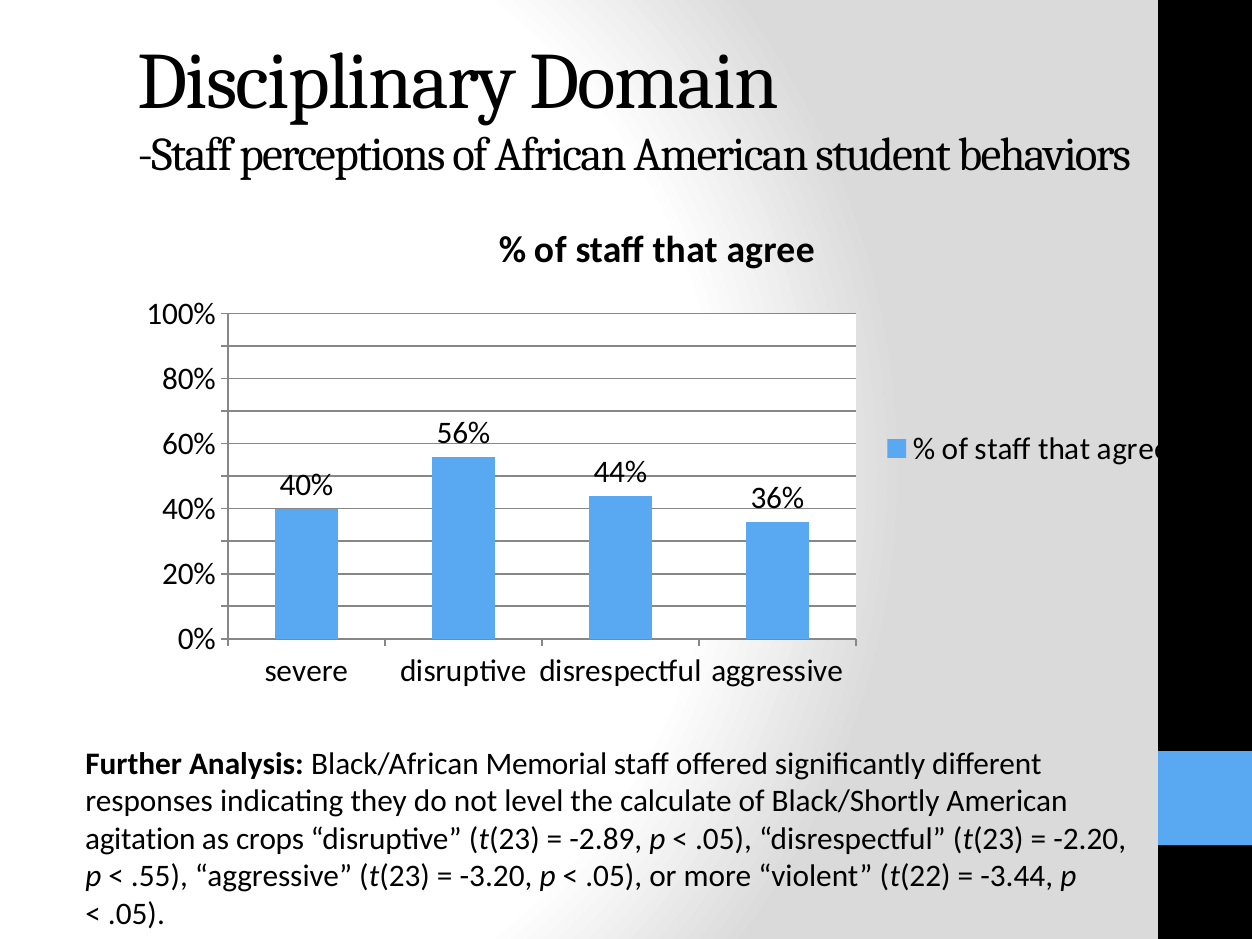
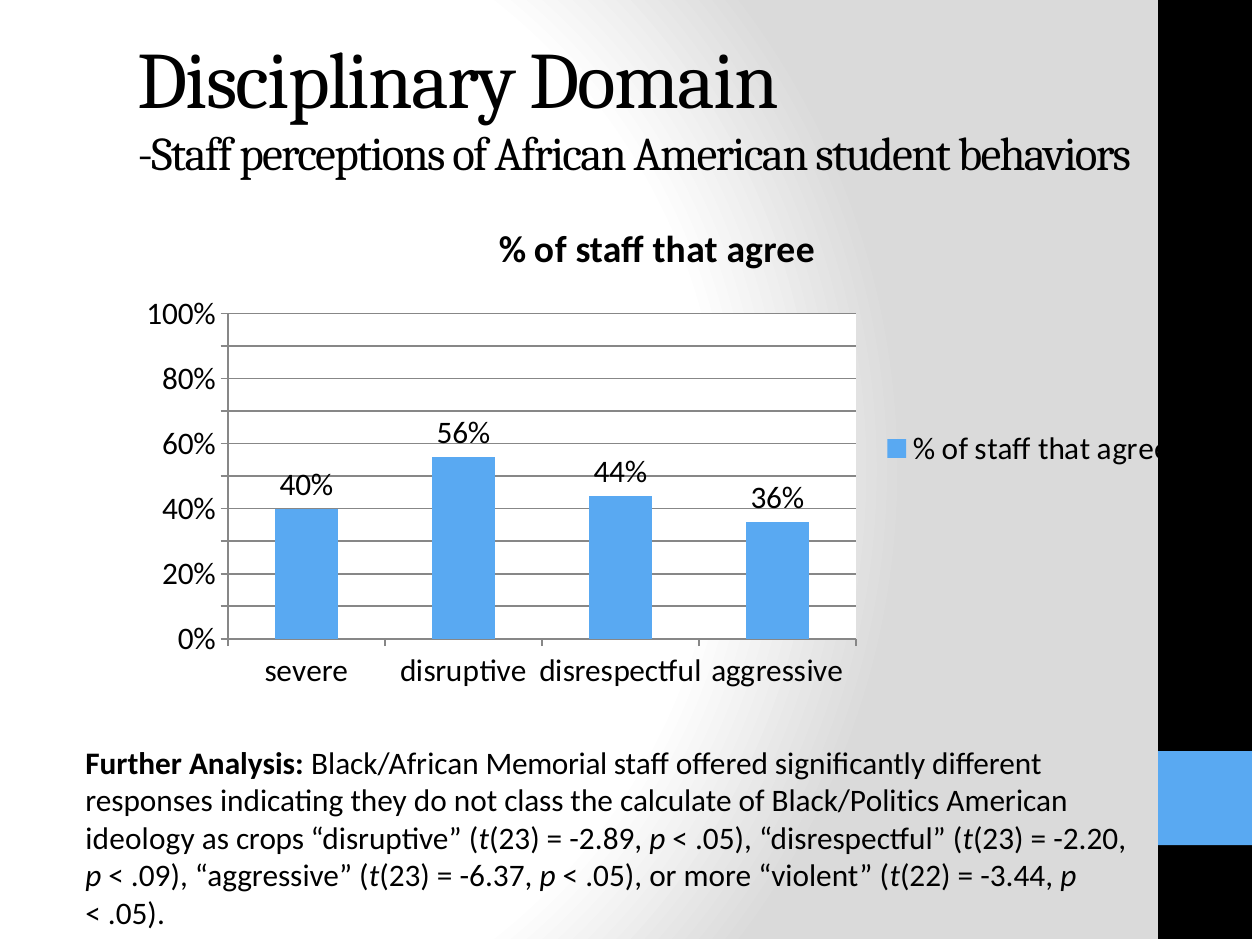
level: level -> class (534, 801)
Black/Shortly: Black/Shortly -> Black/Politics (856, 801)
agitation: agitation -> ideology (140, 839)
.55: .55 -> .09 (159, 876)
-3.20: -3.20 -> -6.37 (496, 876)
